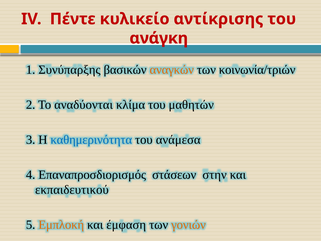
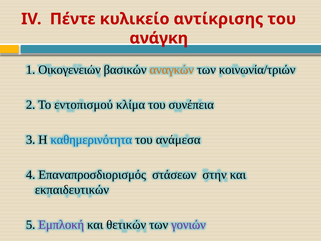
Συνύπαρξης: Συνύπαρξης -> Οικογενειών (70, 70)
αναδύονται: αναδύονται -> εντοπισμού (84, 105)
μαθητών: μαθητών -> συνέπεια (191, 105)
εκπαιδευτικού: εκπαιδευτικού -> εκπαιδευτικών (72, 190)
Εμπλοκή colour: orange -> purple (61, 225)
έμφαση: έμφαση -> θετικών (126, 225)
γονιών colour: orange -> purple (189, 225)
